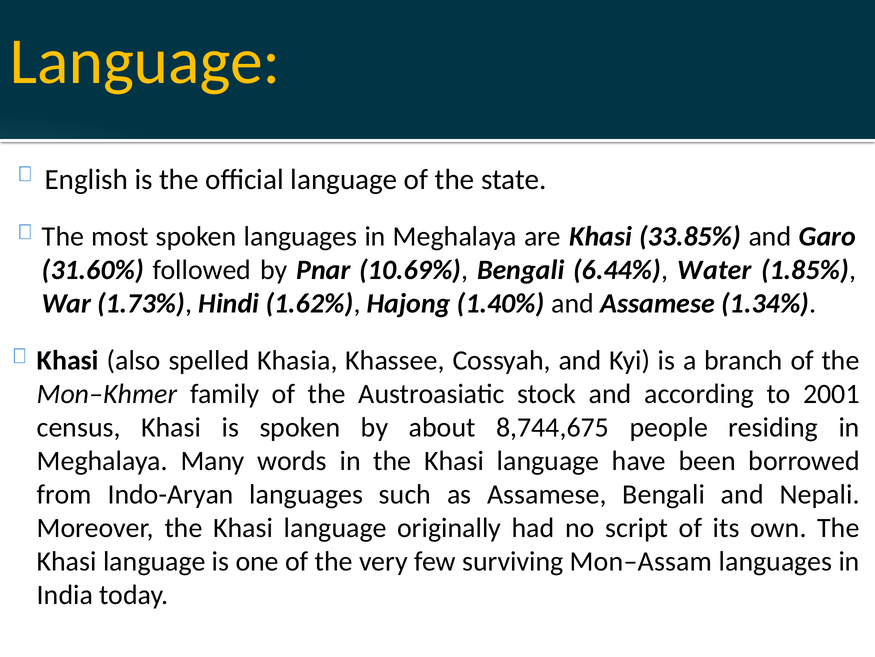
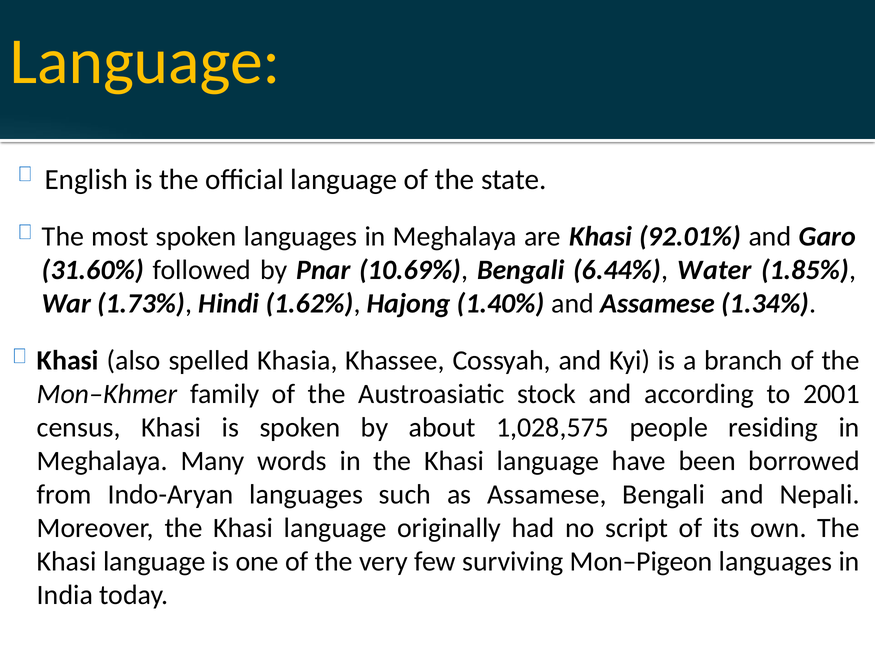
33.85%: 33.85% -> 92.01% (690, 236)
8,744,675: 8,744,675 -> 1,028,575 (553, 427)
Mon–Assam: Mon–Assam -> Mon–Pigeon (641, 561)
